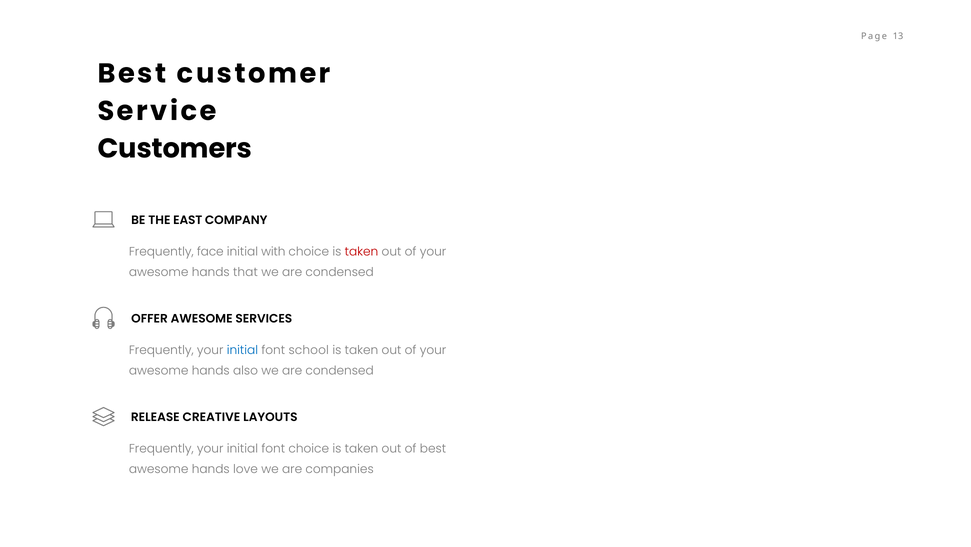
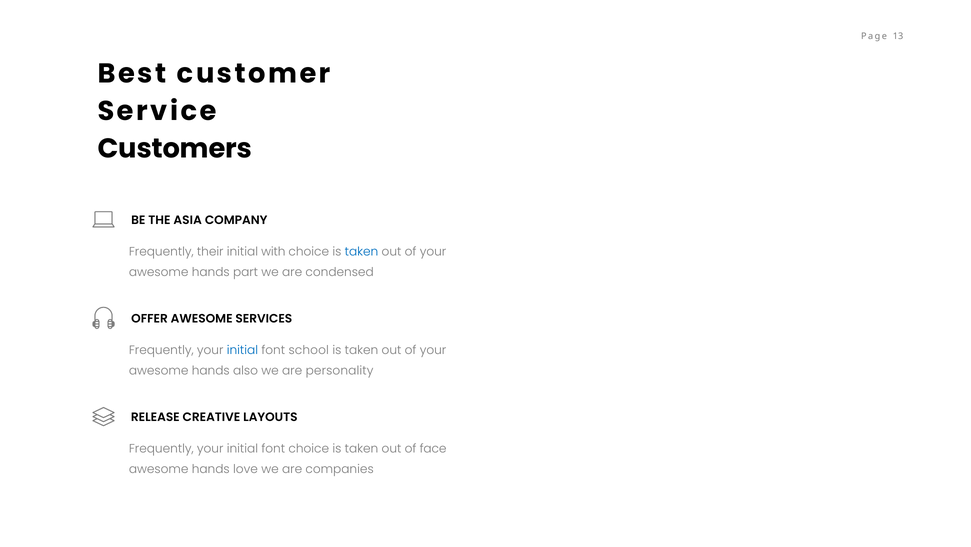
EAST: EAST -> ASIA (188, 220)
face: face -> their (210, 251)
taken colour: red -> blue (362, 251)
that: that -> part (246, 272)
also we are condensed: condensed -> personality (340, 370)
of best: best -> face (433, 448)
